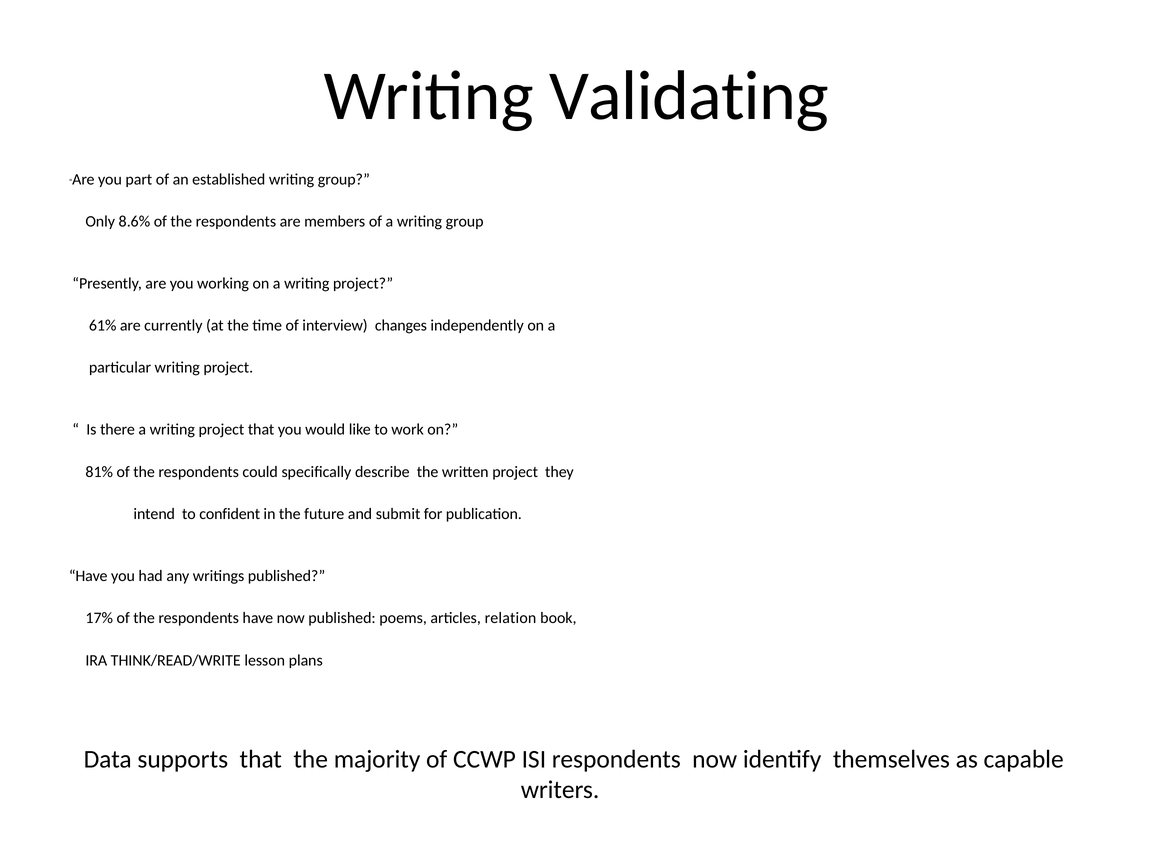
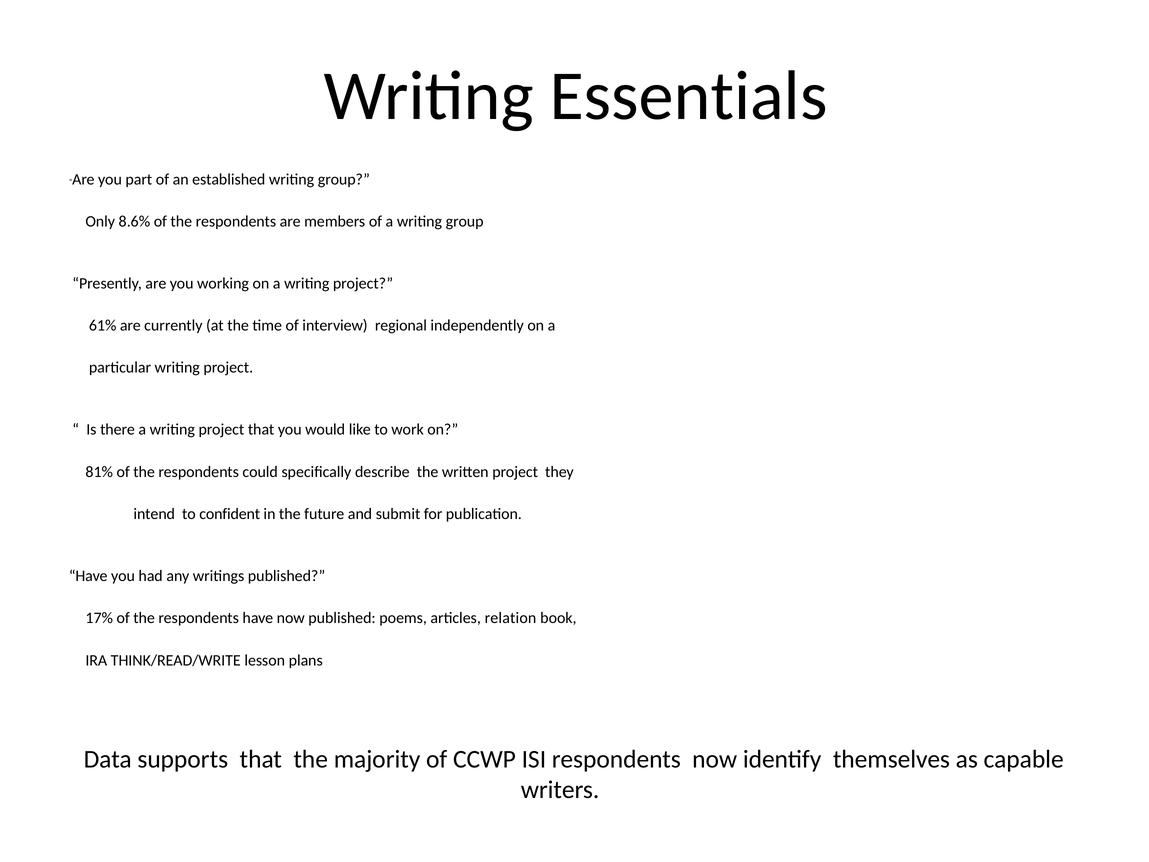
Validating: Validating -> Essentials (689, 96)
changes: changes -> regional (401, 325)
